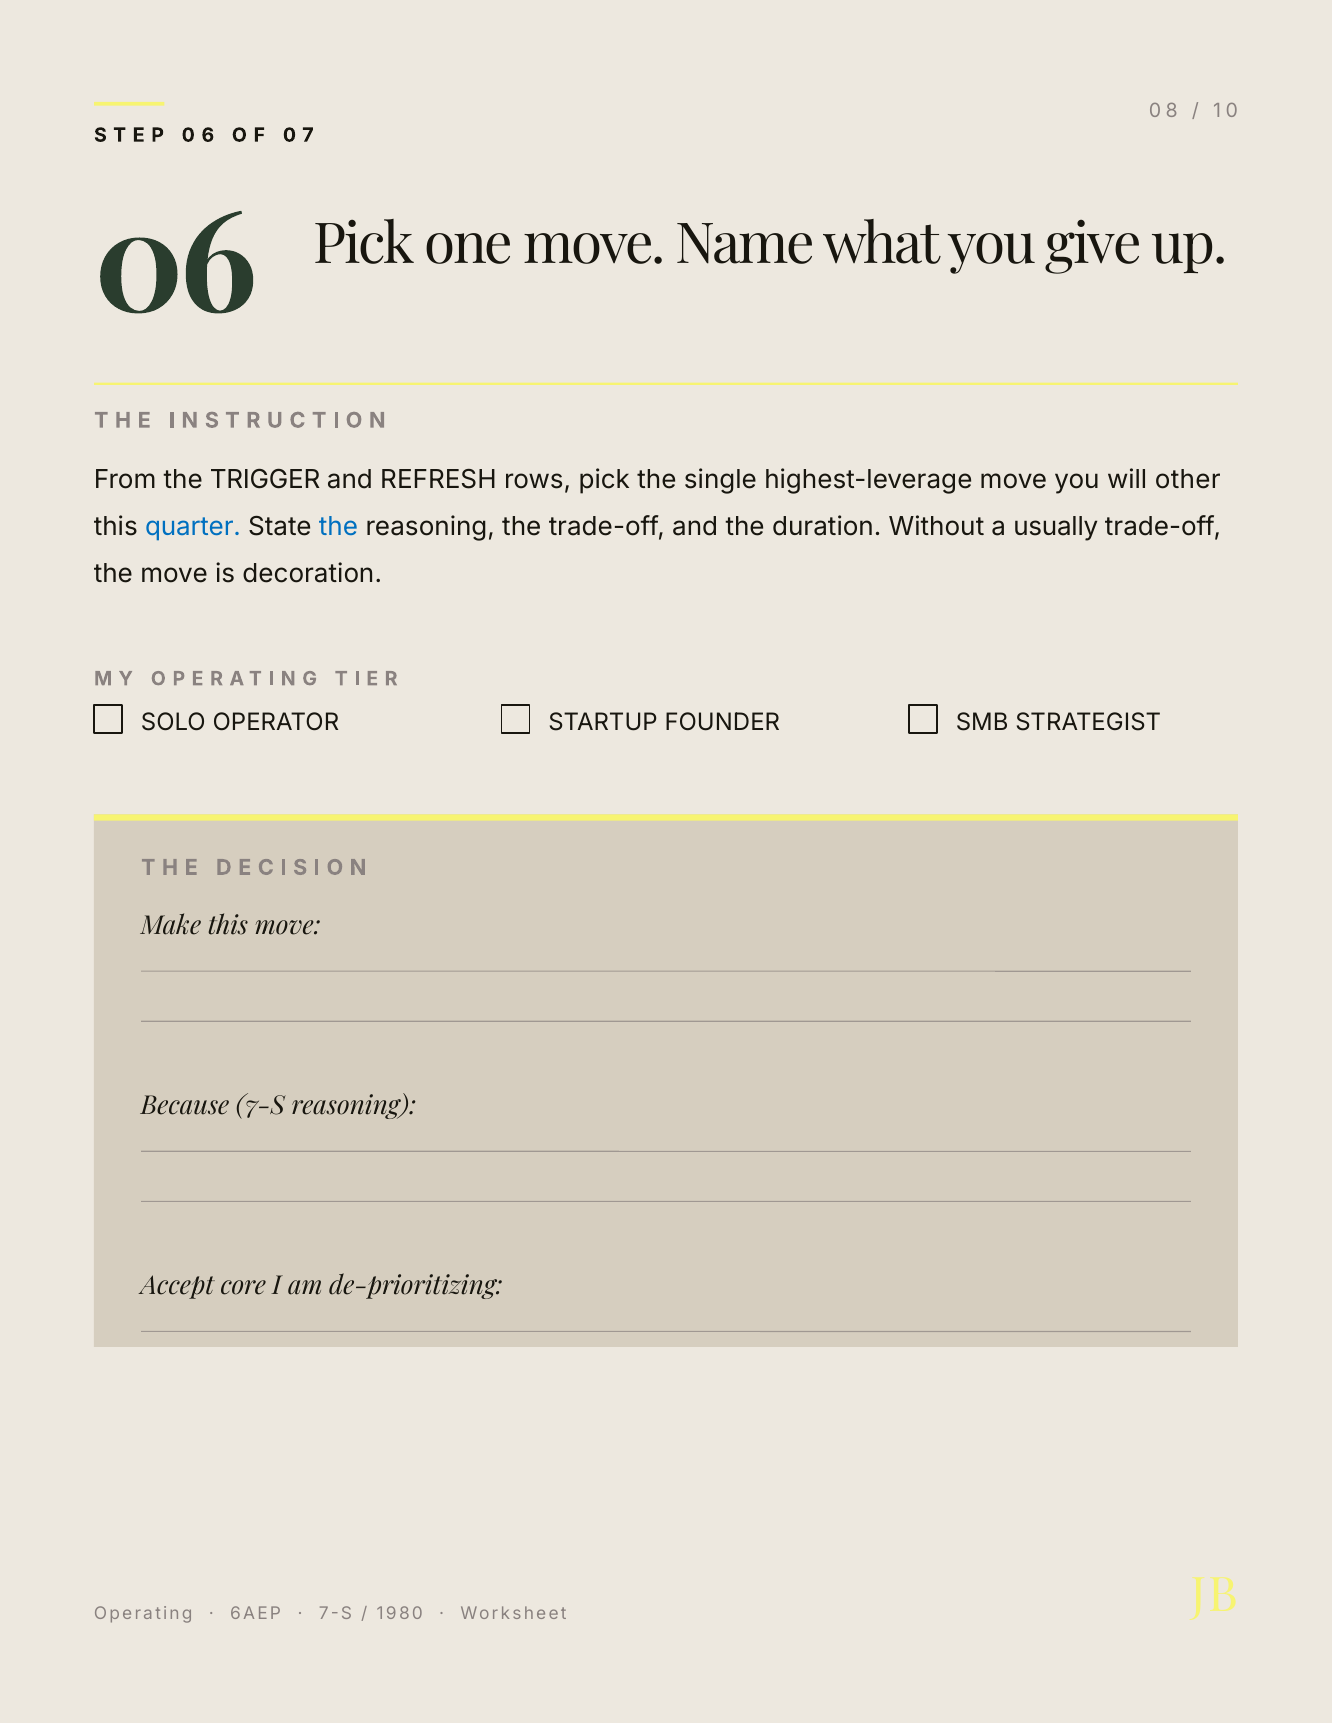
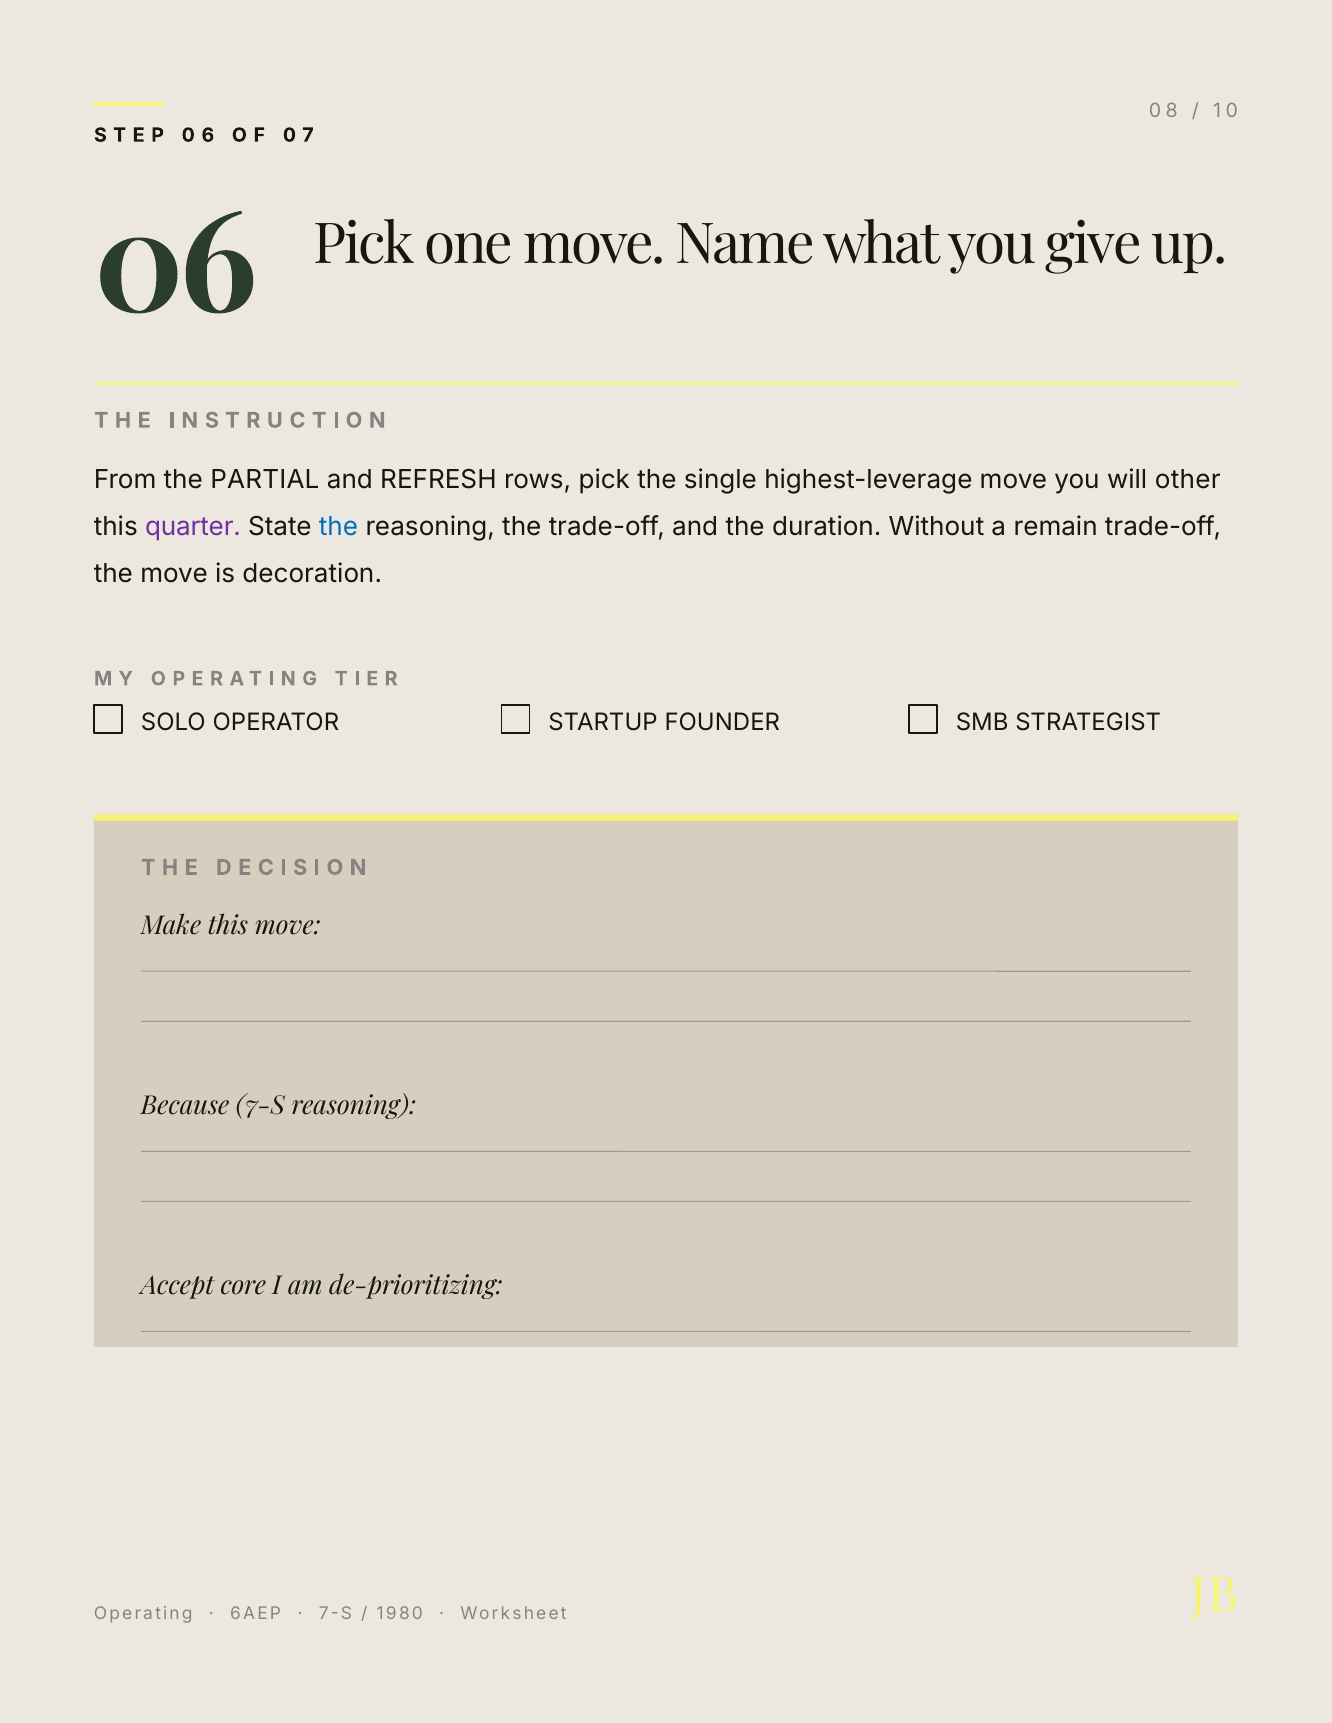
TRIGGER: TRIGGER -> PARTIAL (265, 480)
quarter colour: blue -> purple (193, 527)
usually: usually -> remain (1056, 527)
